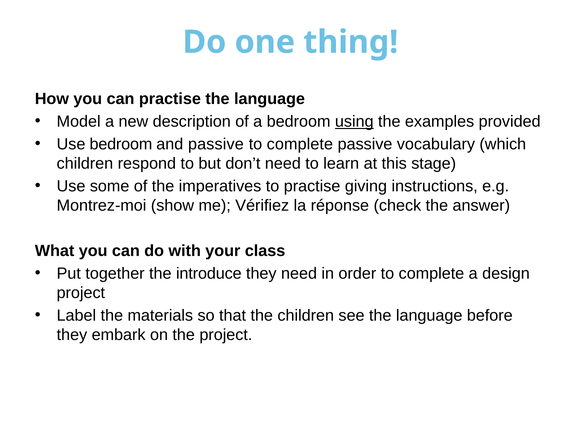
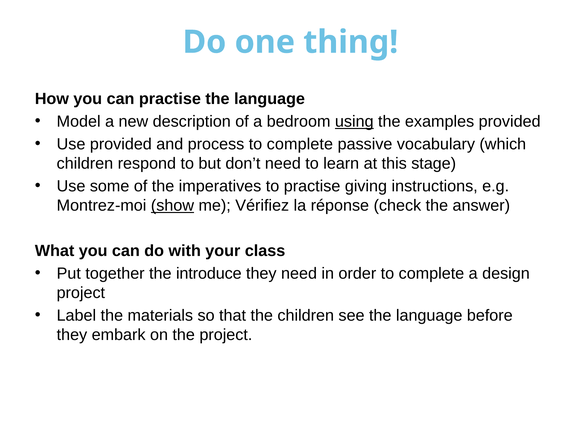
Use bedroom: bedroom -> provided (121, 144)
and passive: passive -> process (216, 144)
show underline: none -> present (172, 205)
